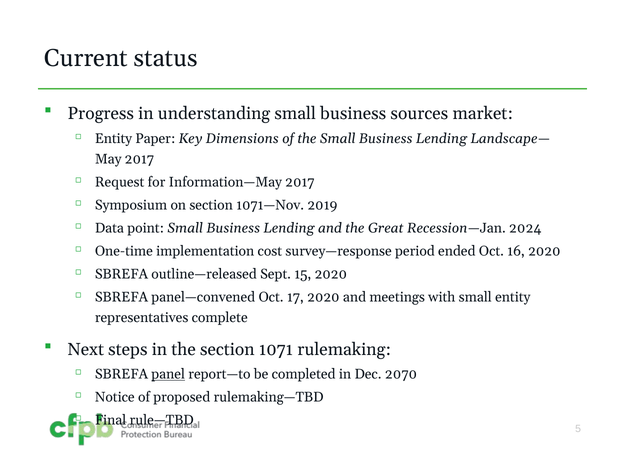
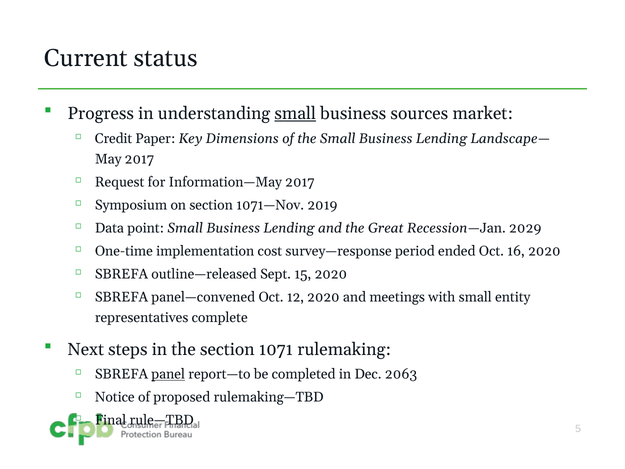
small underline: none -> present (295, 114)
Entity: Entity -> Credit (113, 138)
2024: 2024 -> 2029 (525, 228)
17: 17 -> 12 (295, 297)
2070: 2070 -> 2063 (401, 374)
